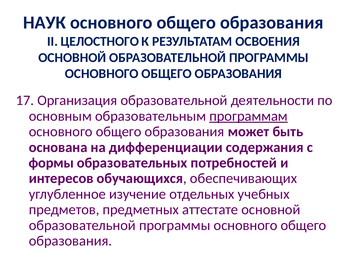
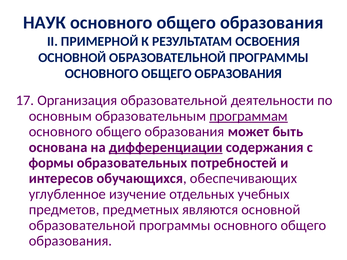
ЦЕЛОСТНОГО: ЦЕЛОСТНОГО -> ПРИМЕРНОЙ (100, 41)
дифференциации underline: none -> present (166, 147)
аттестате: аттестате -> являются (210, 210)
